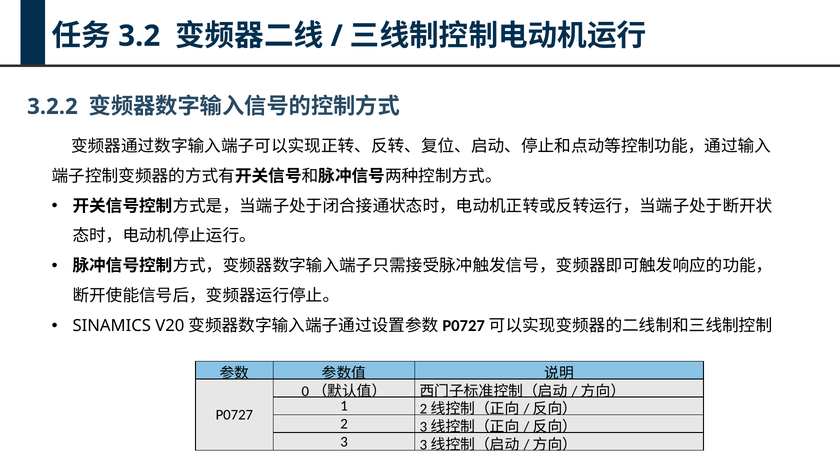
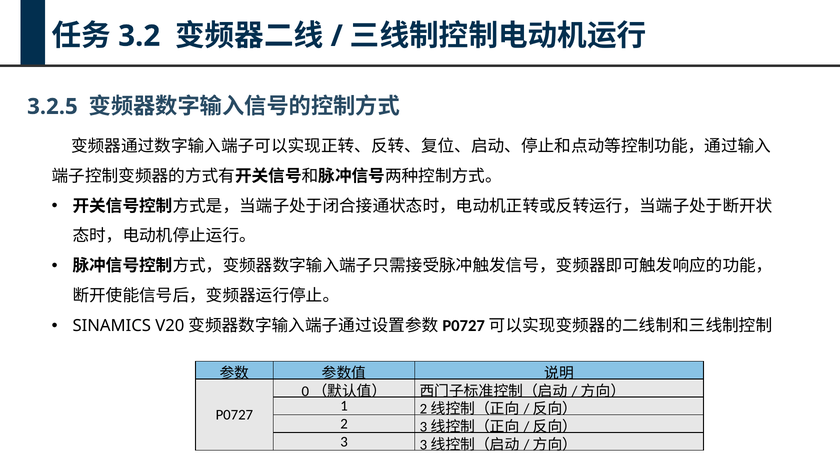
3.2.2: 3.2.2 -> 3.2.5 (52, 107)
